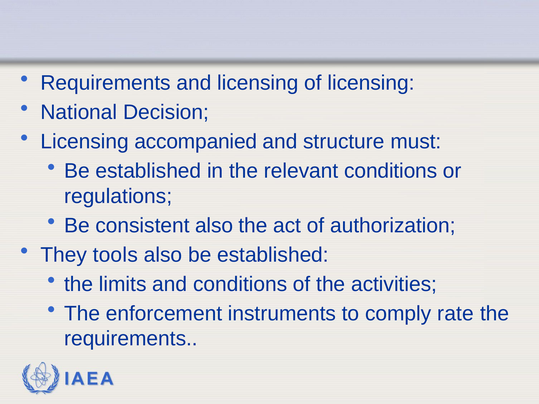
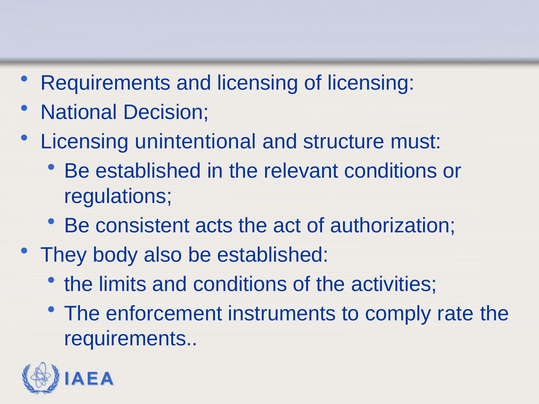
accompanied: accompanied -> unintentional (196, 142)
consistent also: also -> acts (214, 226)
tools: tools -> body (115, 255)
